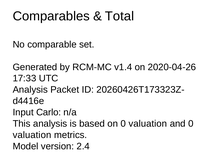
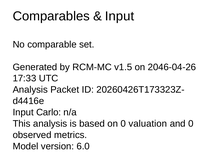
Total: Total -> Input (120, 16)
v1.4: v1.4 -> v1.5 (123, 67)
2020-04-26: 2020-04-26 -> 2046-04-26 (172, 67)
valuation: valuation -> observed (32, 135)
2.4: 2.4 -> 6.0 (83, 146)
